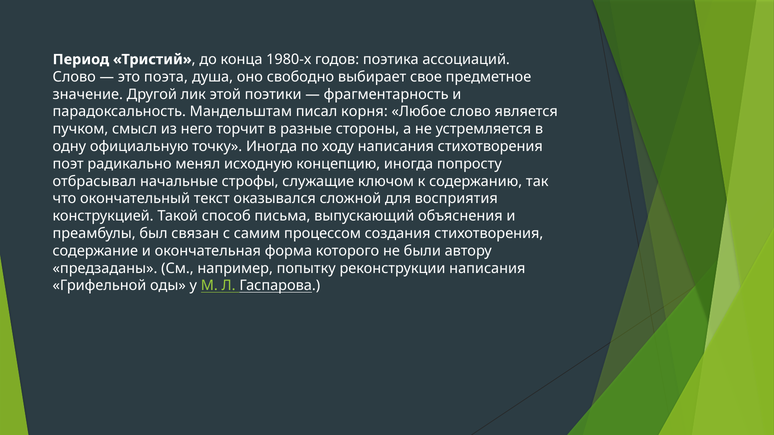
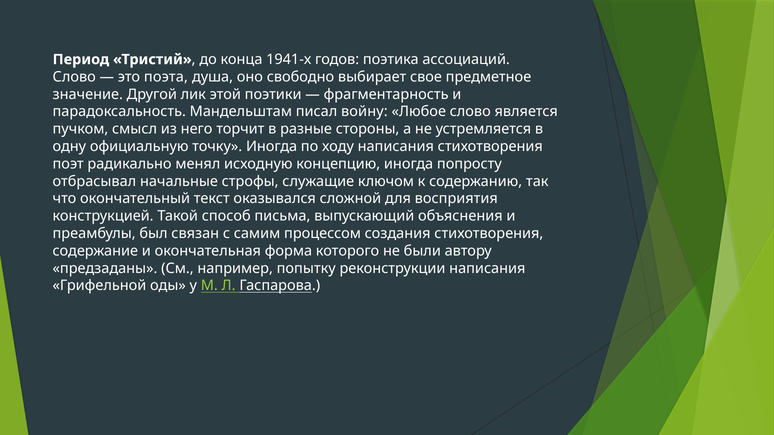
1980-х: 1980-х -> 1941-х (289, 59)
корня: корня -> войну (364, 112)
